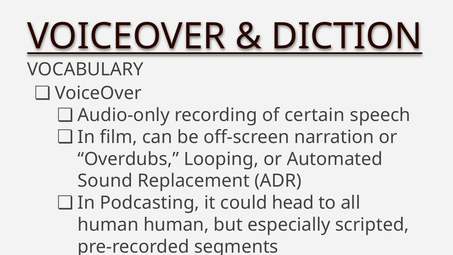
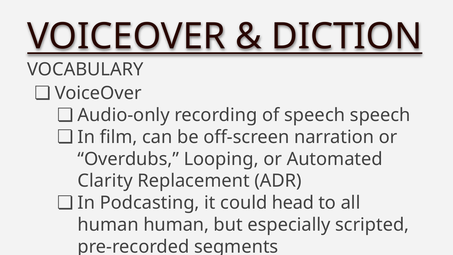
of certain: certain -> speech (315, 115)
Sound: Sound -> Clarity (105, 181)
